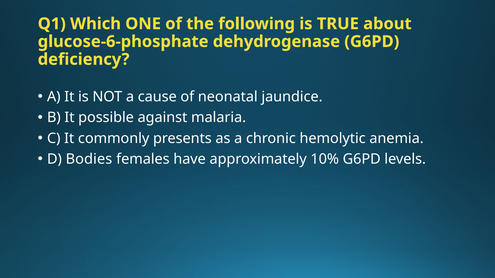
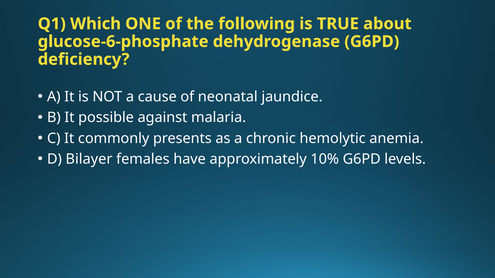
Bodies: Bodies -> Bilayer (89, 159)
